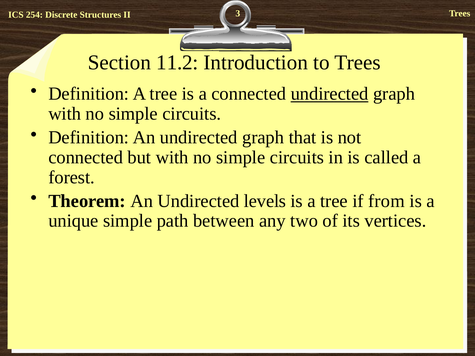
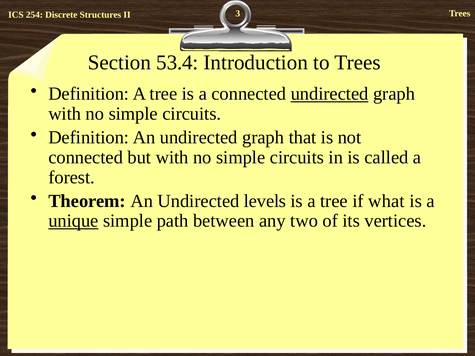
11.2: 11.2 -> 53.4 (177, 63)
from: from -> what (387, 201)
unique underline: none -> present (73, 221)
